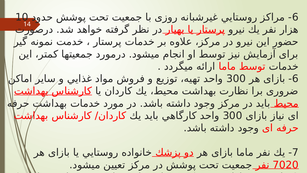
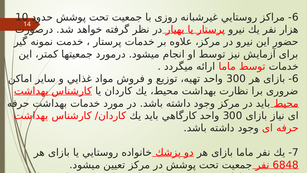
7020: 7020 -> 6848 (286, 165)
